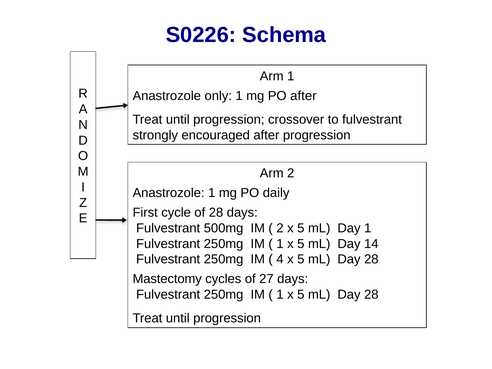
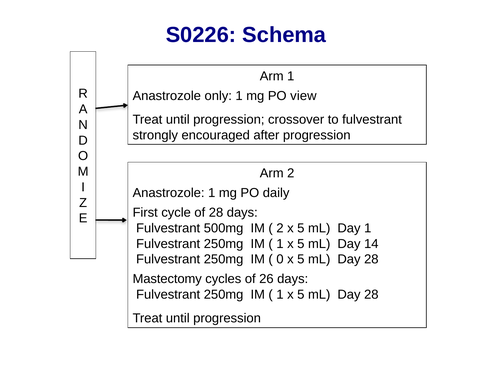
PO after: after -> view (303, 96)
4: 4 -> 0 (280, 259)
27: 27 -> 26 (266, 279)
